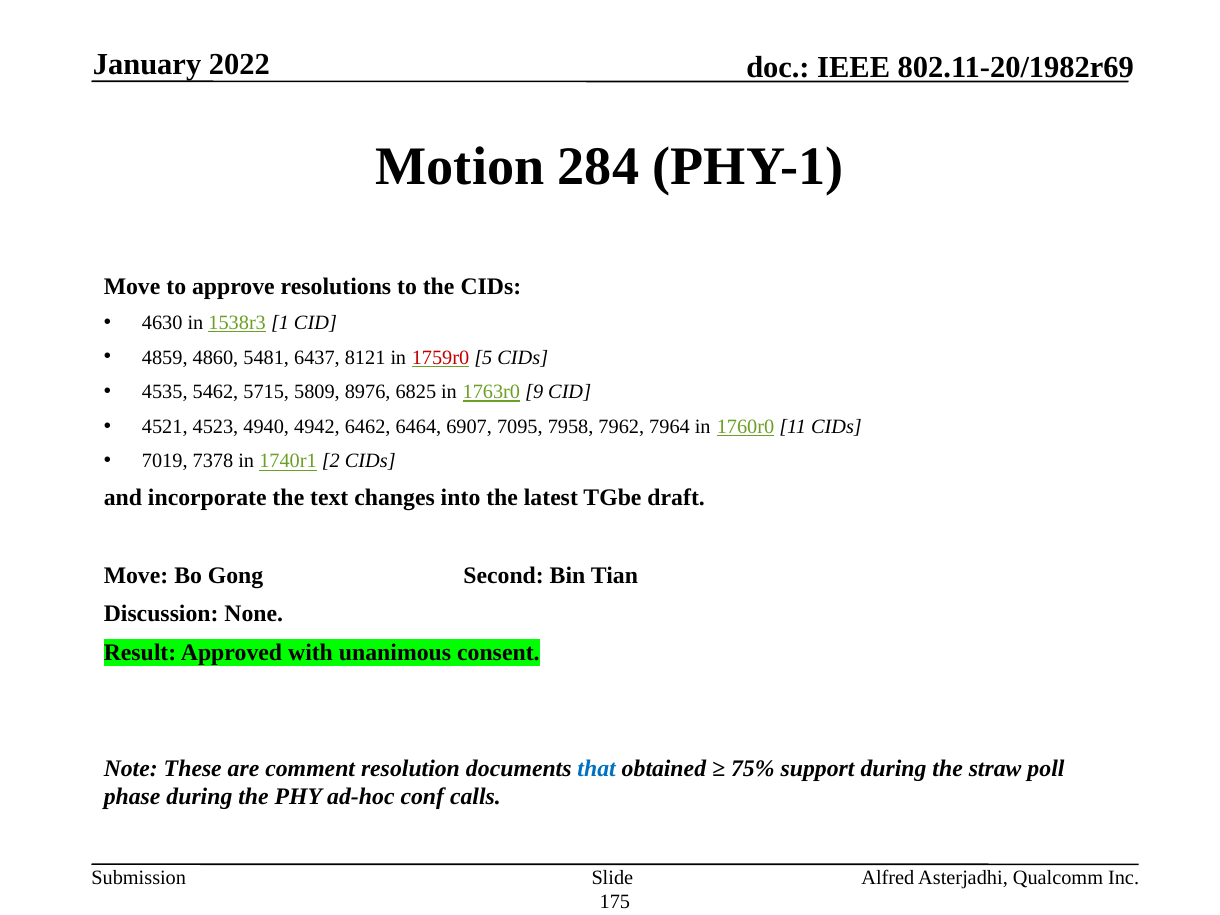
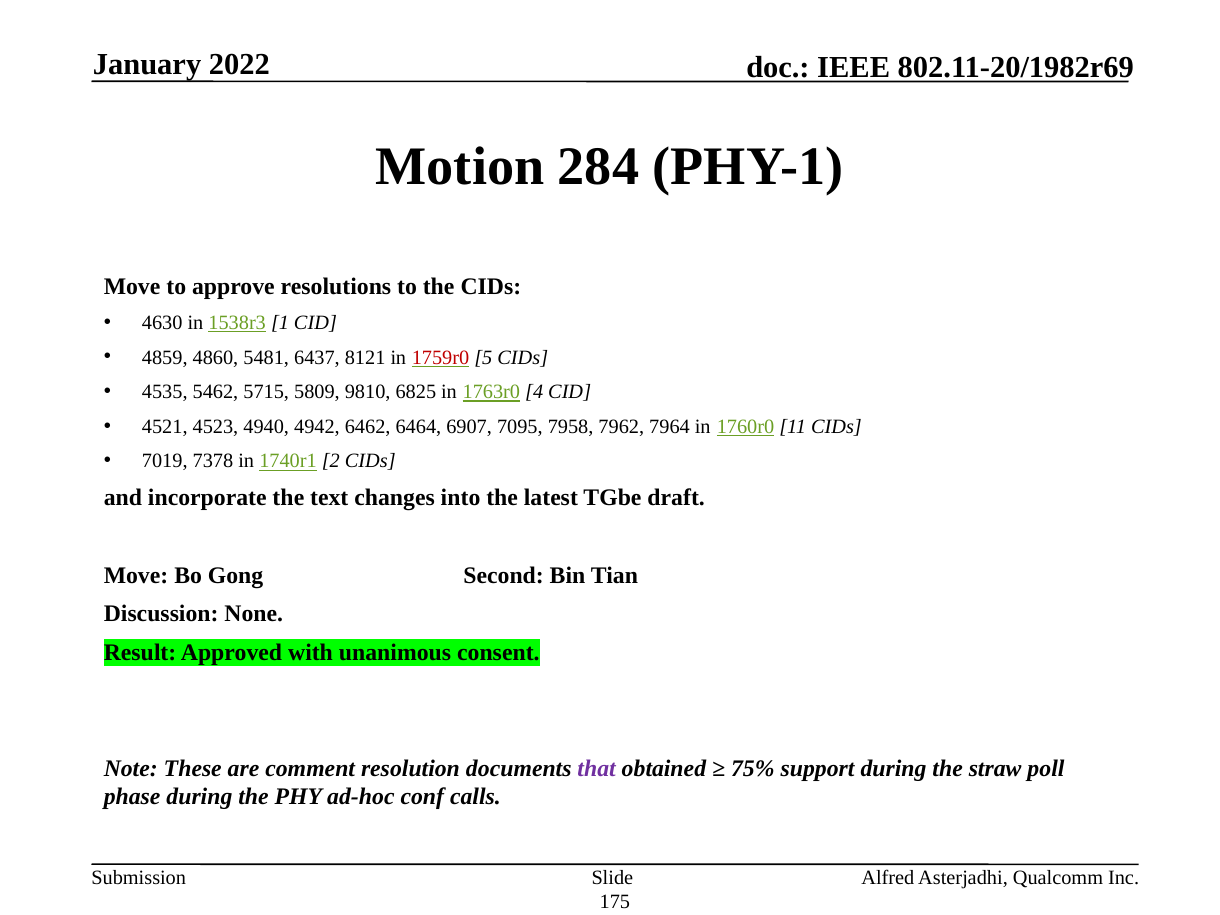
8976: 8976 -> 9810 (368, 392)
9: 9 -> 4 (534, 392)
that colour: blue -> purple (597, 769)
